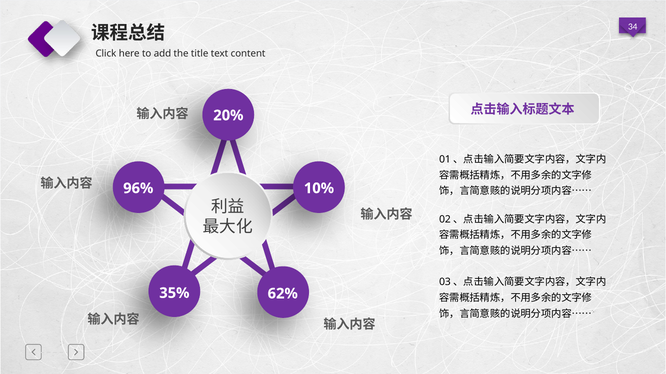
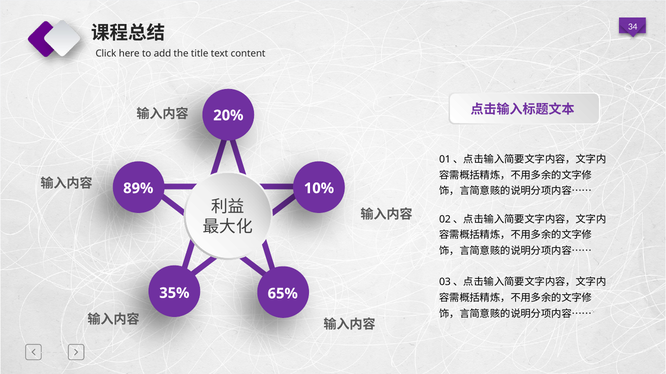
96%: 96% -> 89% (138, 189)
62%: 62% -> 65% (283, 294)
